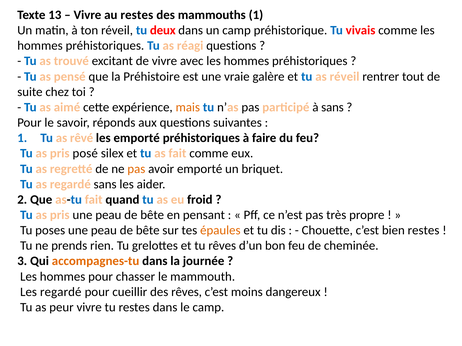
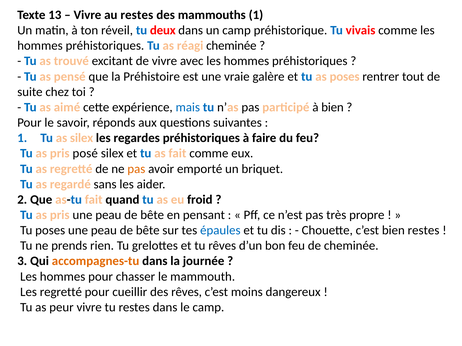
réagi questions: questions -> cheminée (231, 46)
as réveil: réveil -> poses (345, 77)
mais colour: orange -> blue (188, 107)
à sans: sans -> bien (332, 107)
as rêvé: rêvé -> silex (82, 138)
les emporté: emporté -> regardes (137, 138)
épaules colour: orange -> blue (220, 231)
Les regardé: regardé -> regretté (61, 292)
